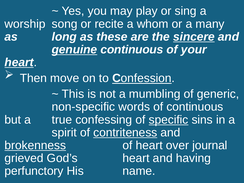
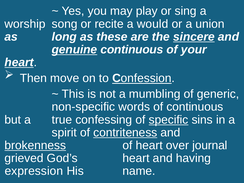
whom: whom -> would (153, 24)
many: many -> union (210, 24)
perfunctory: perfunctory -> expression (34, 171)
